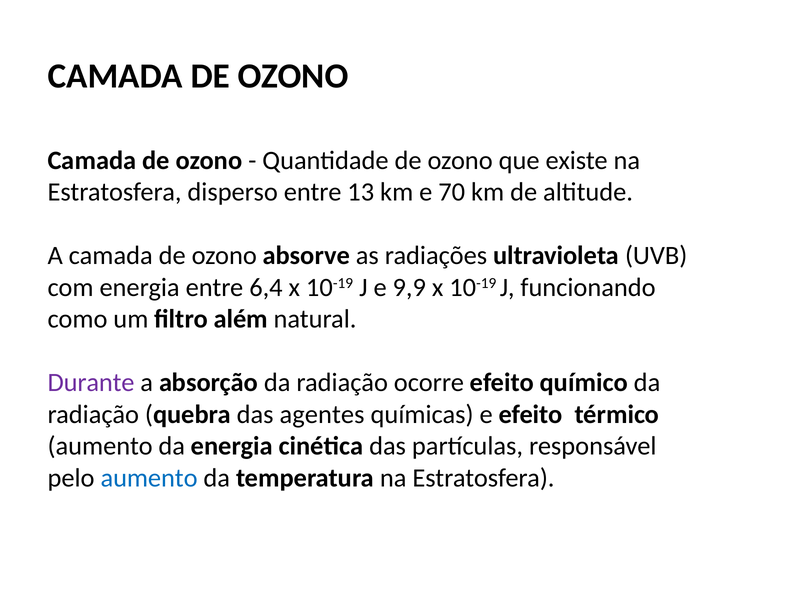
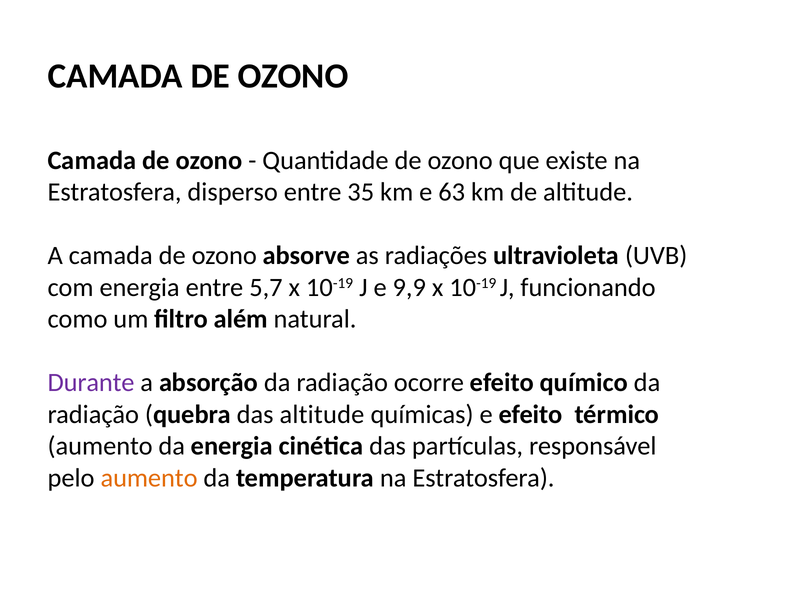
13: 13 -> 35 (361, 192)
70: 70 -> 63 (452, 192)
6,4: 6,4 -> 5,7 (266, 287)
das agentes: agentes -> altitude (322, 414)
aumento colour: blue -> orange (149, 478)
